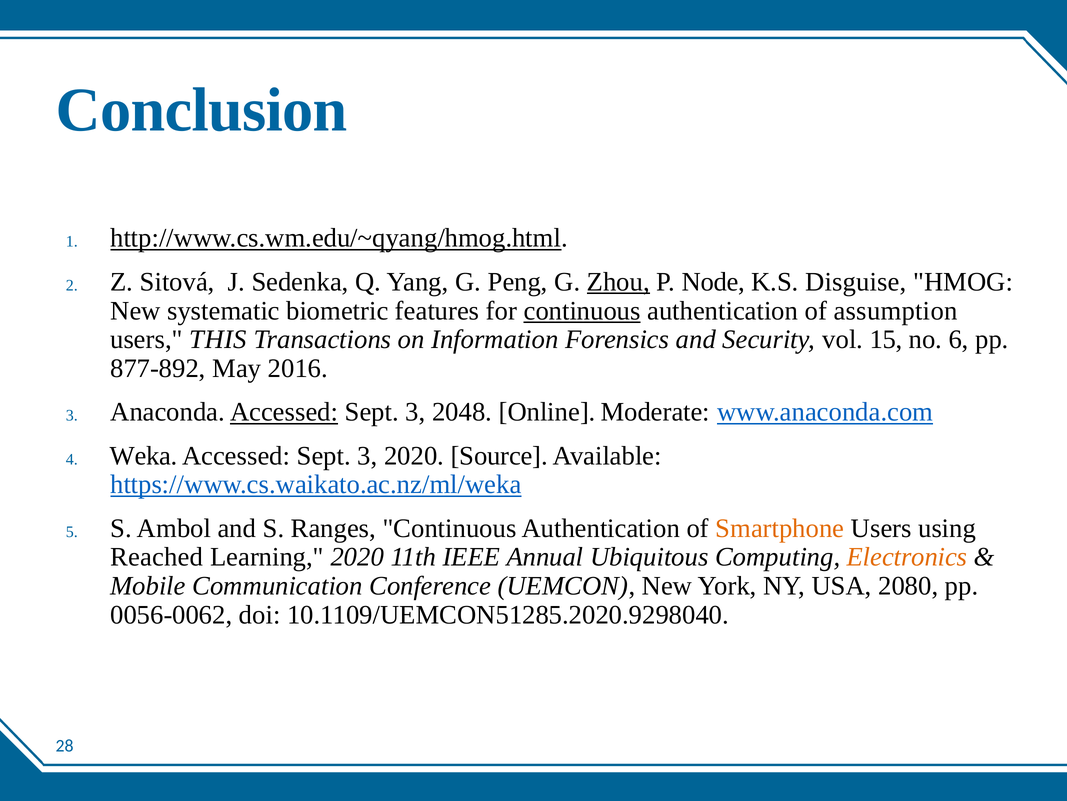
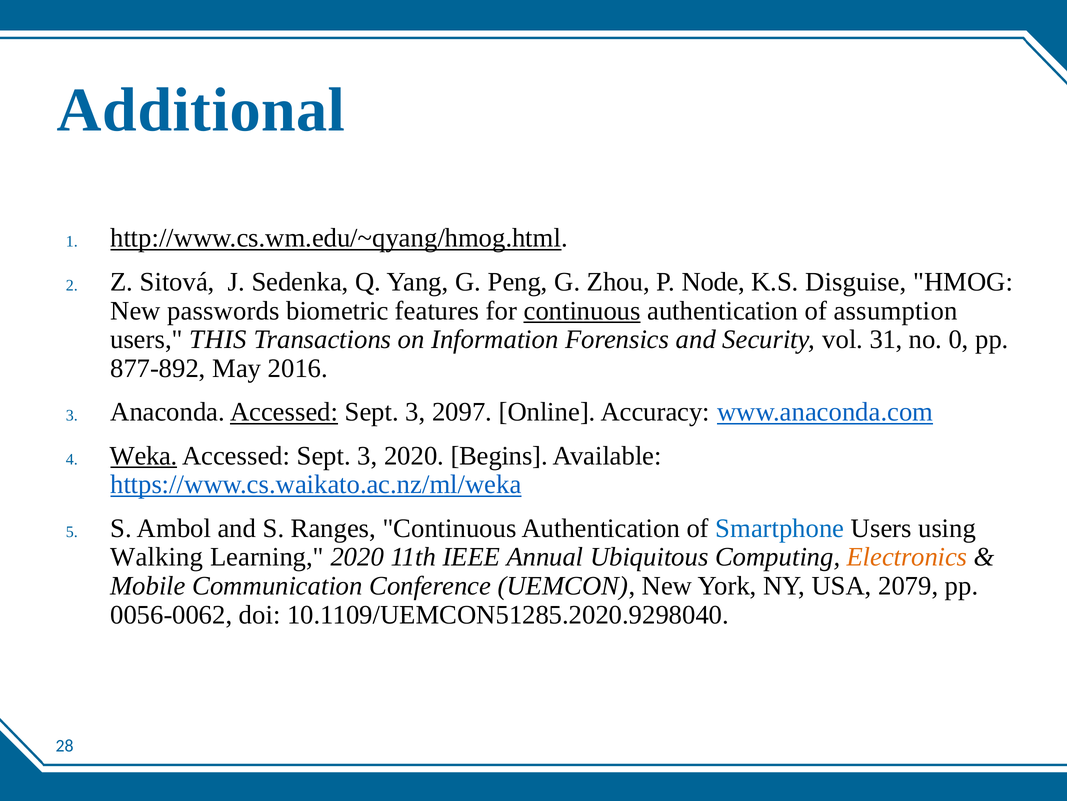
Conclusion: Conclusion -> Additional (201, 110)
Zhou underline: present -> none (618, 282)
systematic: systematic -> passwords (223, 310)
15: 15 -> 31 (886, 339)
6: 6 -> 0 (959, 339)
2048: 2048 -> 2097 (462, 412)
Moderate: Moderate -> Accuracy (655, 412)
Weka underline: none -> present (144, 455)
Source: Source -> Begins (499, 455)
Smartphone colour: orange -> blue (780, 528)
Reached: Reached -> Walking (157, 557)
2080: 2080 -> 2079 (908, 585)
